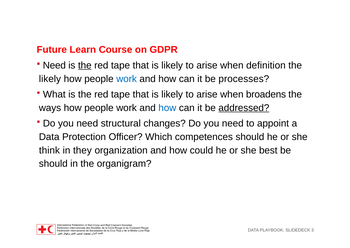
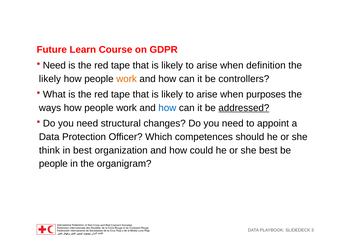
the underline: present -> none (85, 65)
work colour: blue -> orange (127, 79)
processes: processes -> controllers (244, 79)
broadens: broadens -> purposes (266, 94)
in they: they -> best (82, 150)
should: should -> people (53, 164)
